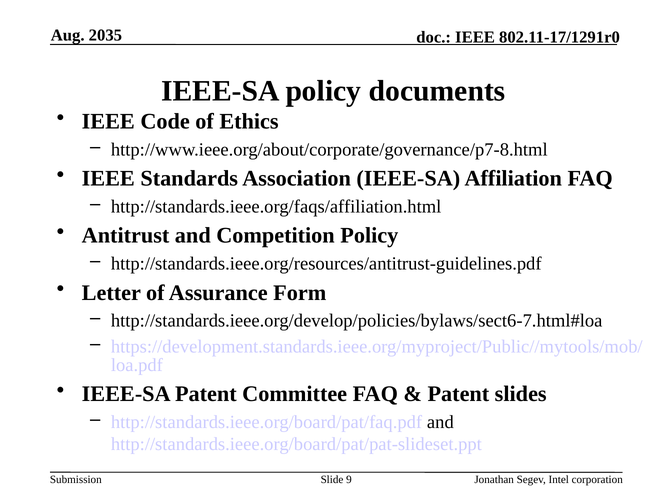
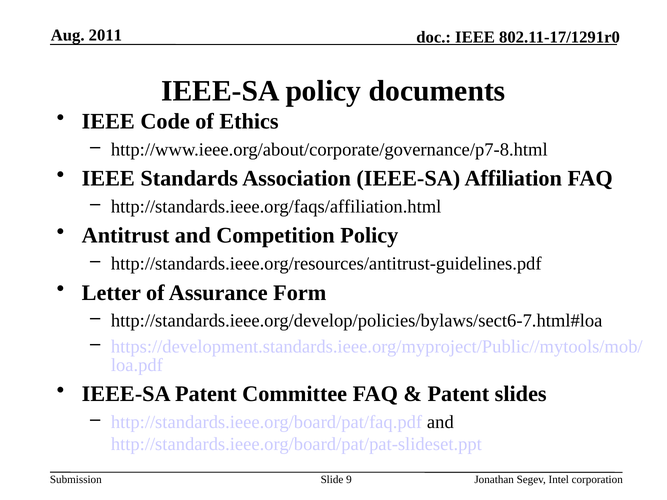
2035: 2035 -> 2011 (105, 35)
